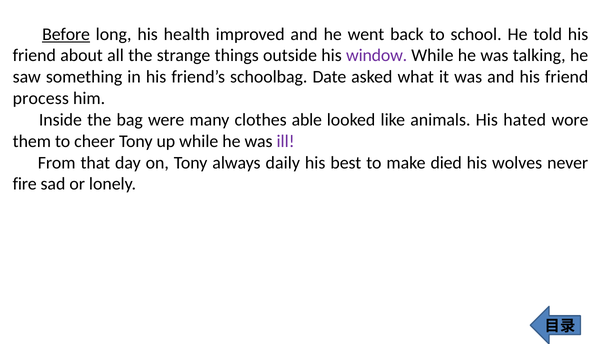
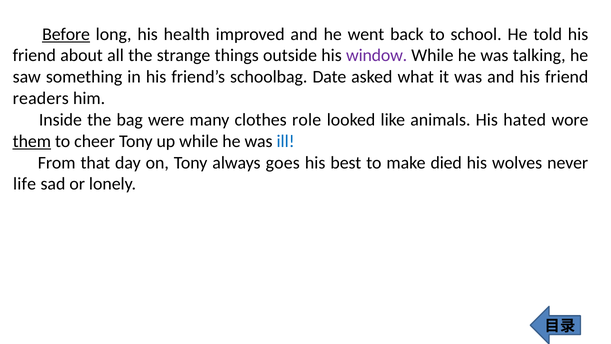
process: process -> readers (41, 98)
able: able -> role (307, 120)
them underline: none -> present (32, 141)
ill colour: purple -> blue (286, 141)
daily: daily -> goes (283, 163)
fire: fire -> life (25, 184)
